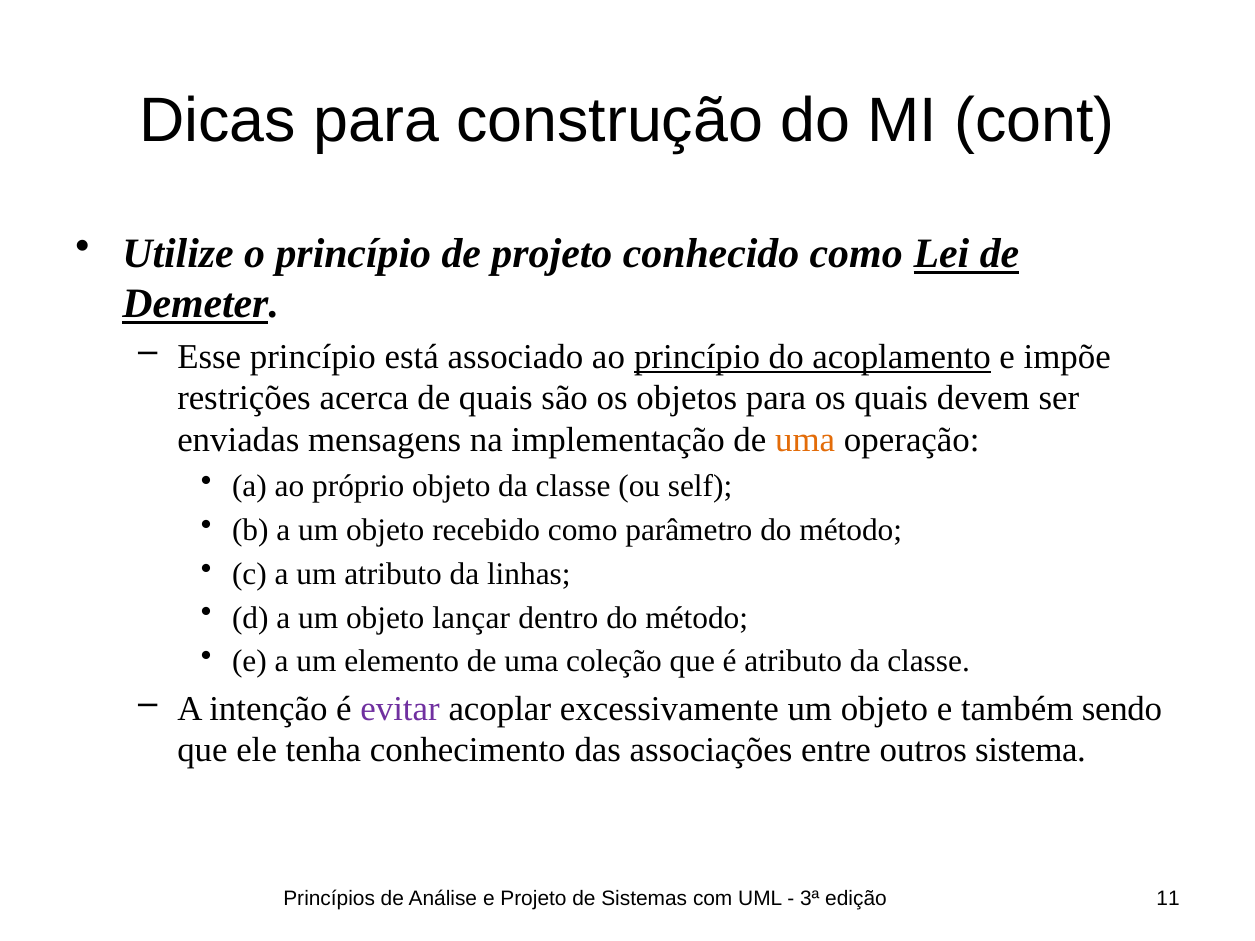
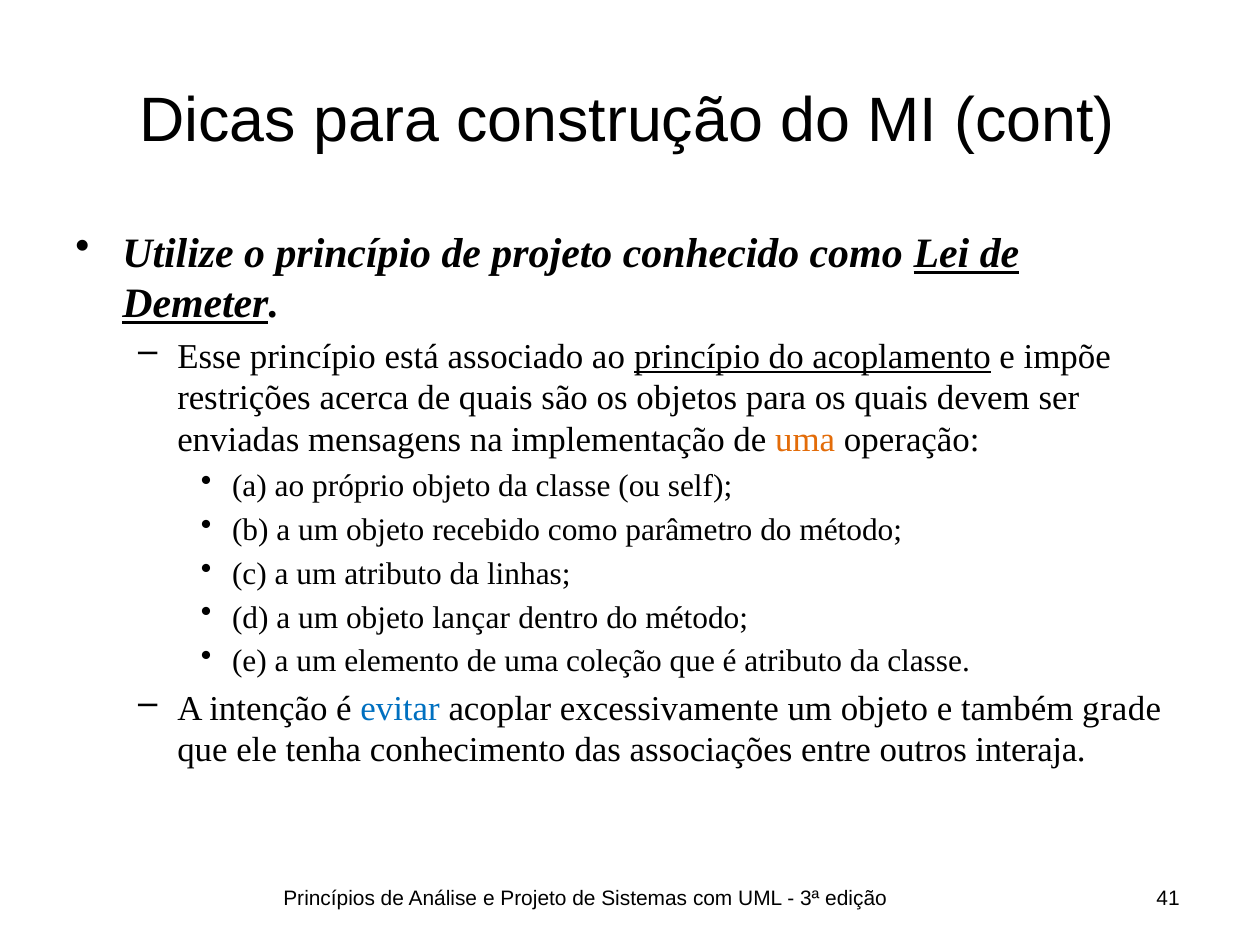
evitar colour: purple -> blue (400, 709)
sendo: sendo -> grade (1122, 709)
sistema: sistema -> interaja (1030, 751)
11: 11 -> 41 (1168, 899)
